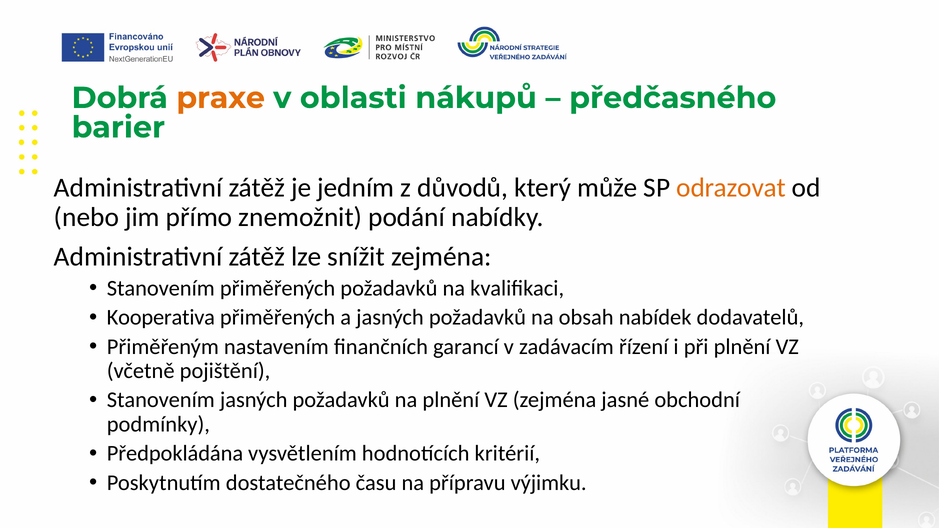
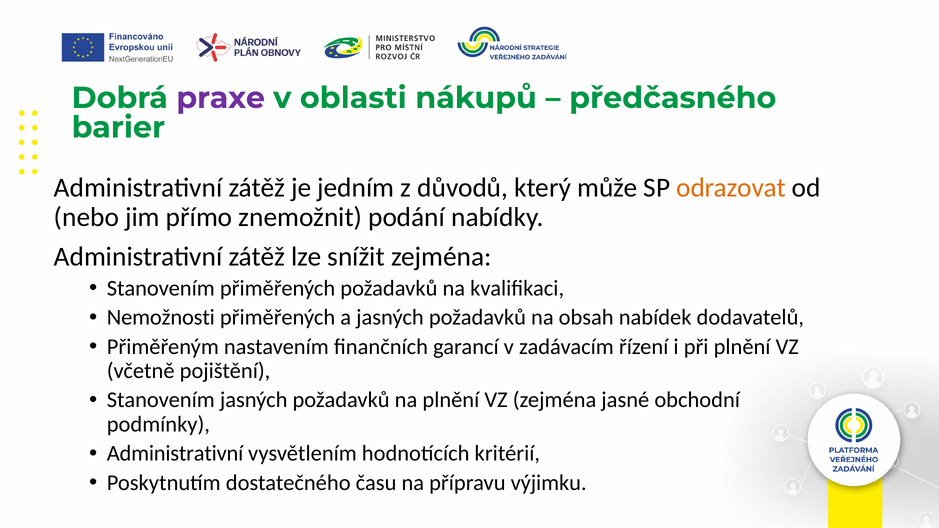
praxe colour: orange -> purple (221, 98)
Kooperativa: Kooperativa -> Nemožnosti (161, 318)
Předpokládána: Předpokládána -> Administrativní (175, 454)
